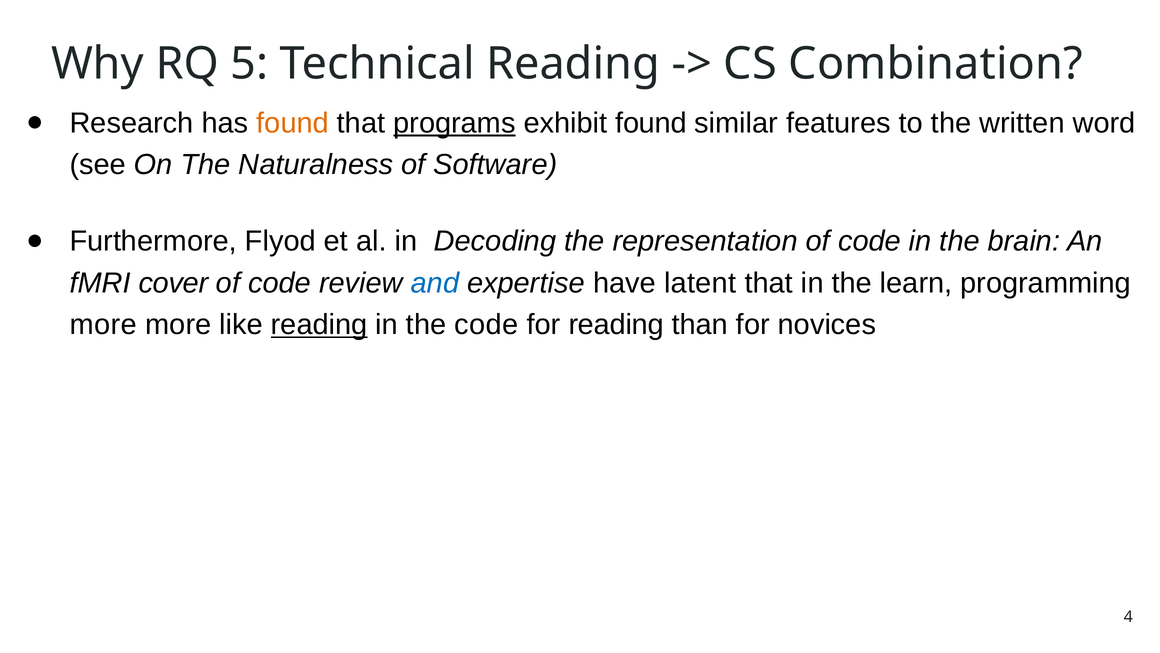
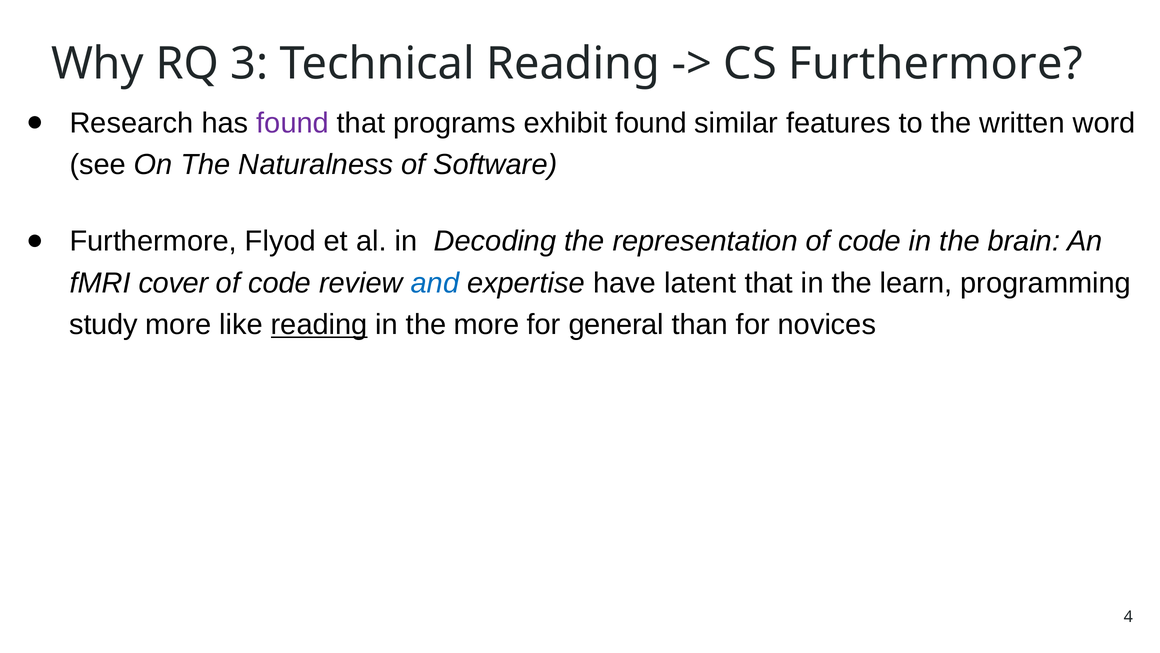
5: 5 -> 3 (249, 64)
CS Combination: Combination -> Furthermore (936, 64)
found colour: orange -> purple (293, 123)
programs underline: present -> none (454, 123)
more: more -> study (104, 325)
the code: code -> more (487, 325)
for reading: reading -> general (616, 325)
